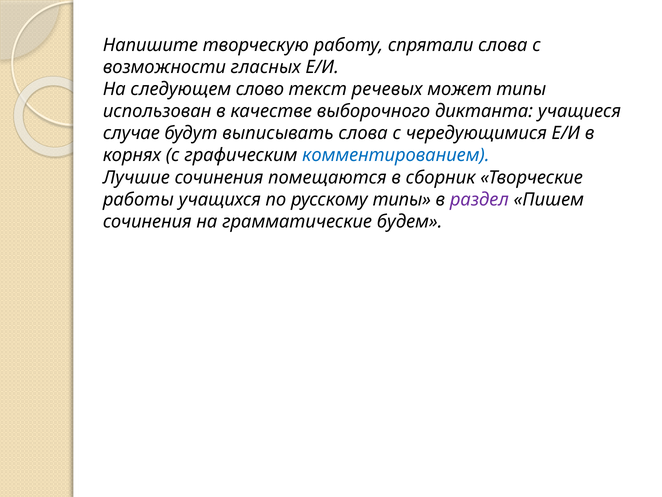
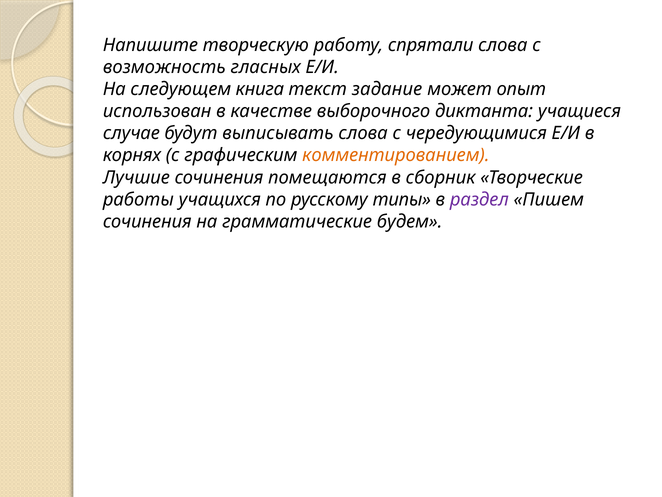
возможности: возможности -> возможность (164, 67)
слово: слово -> книга (260, 89)
речевых: речевых -> задание (387, 89)
может типы: типы -> опыт (521, 89)
комментированием colour: blue -> orange (396, 155)
